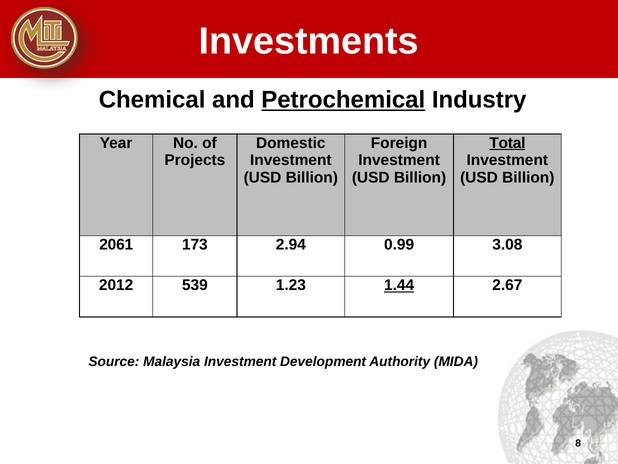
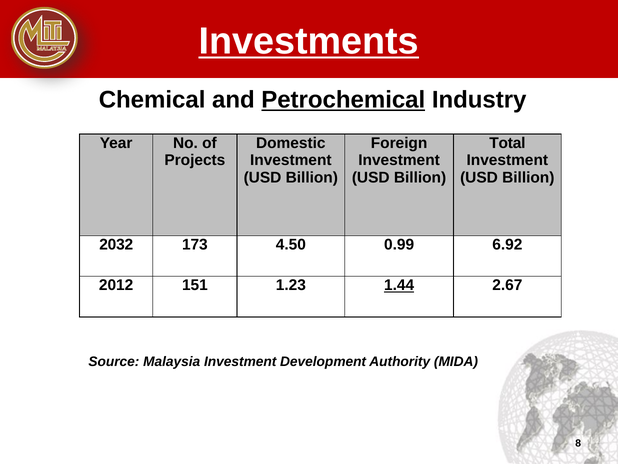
Investments underline: none -> present (309, 41)
Total underline: present -> none (507, 143)
2061: 2061 -> 2032 (116, 244)
2.94: 2.94 -> 4.50 (291, 244)
3.08: 3.08 -> 6.92 (507, 244)
539: 539 -> 151 (195, 285)
